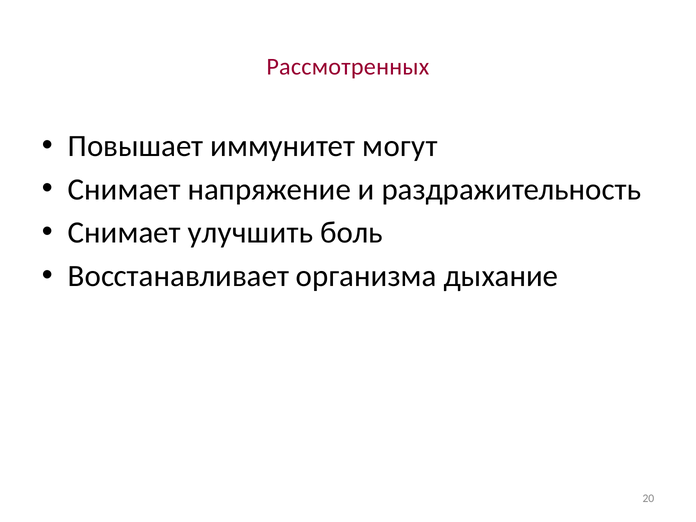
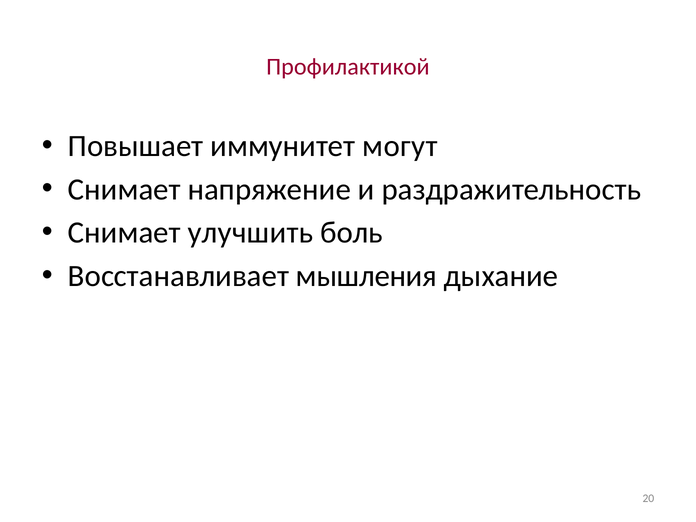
Рассмотренных: Рассмотренных -> Профилактикой (348, 67)
организма: организма -> мышления (366, 276)
